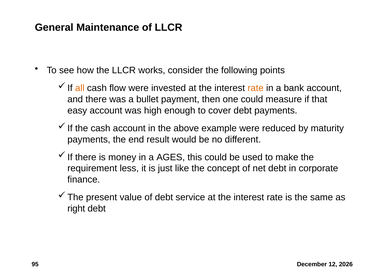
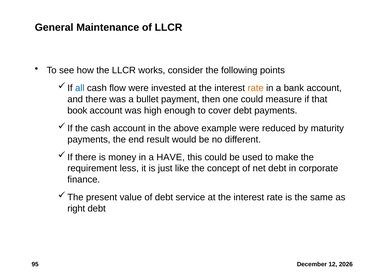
all colour: orange -> blue (80, 88)
easy: easy -> book (77, 110)
AGES: AGES -> HAVE (171, 157)
